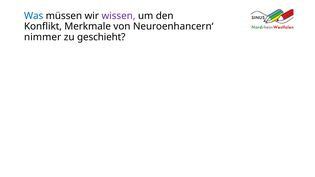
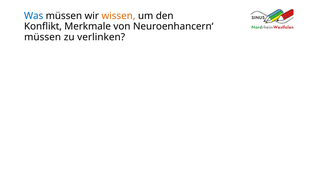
wissen colour: purple -> orange (118, 16)
nimmer: nimmer -> müssen (43, 37)
geschieht: geschieht -> verlinken (101, 37)
